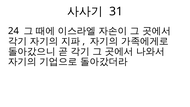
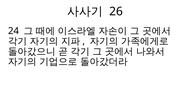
31: 31 -> 26 (116, 11)
